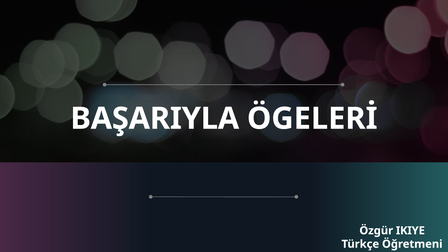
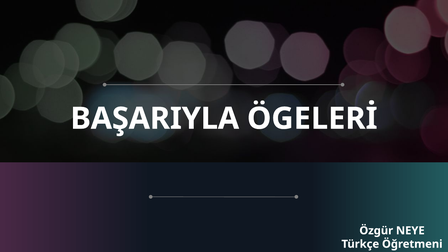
IKIYE: IKIYE -> NEYE (410, 231)
